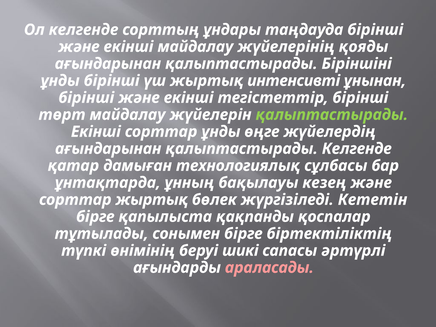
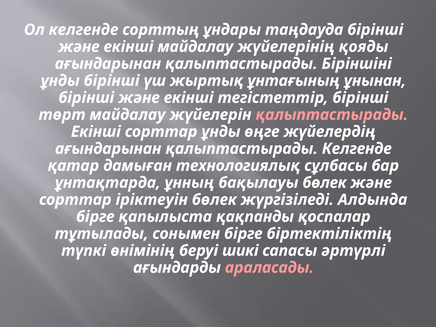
интенсивтi: интенсивтi -> ұнтағының (294, 81)
қалыптастырады colour: light green -> pink (332, 115)
бақылауы кезең: кезең -> бөлек (325, 183)
сорттар жыртық: жыртық -> iрiктеуiн (152, 200)
Кететiн: Кететiн -> Алдында (373, 200)
